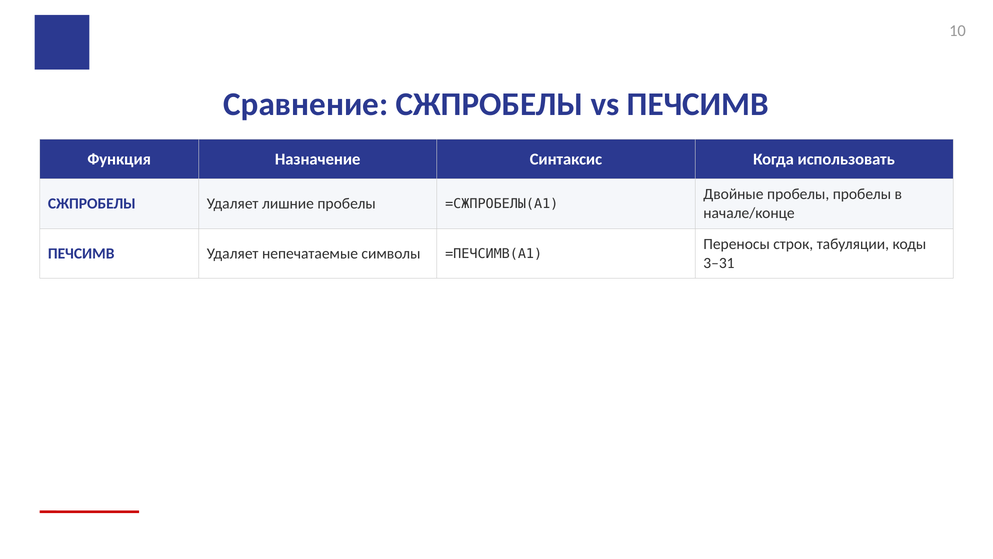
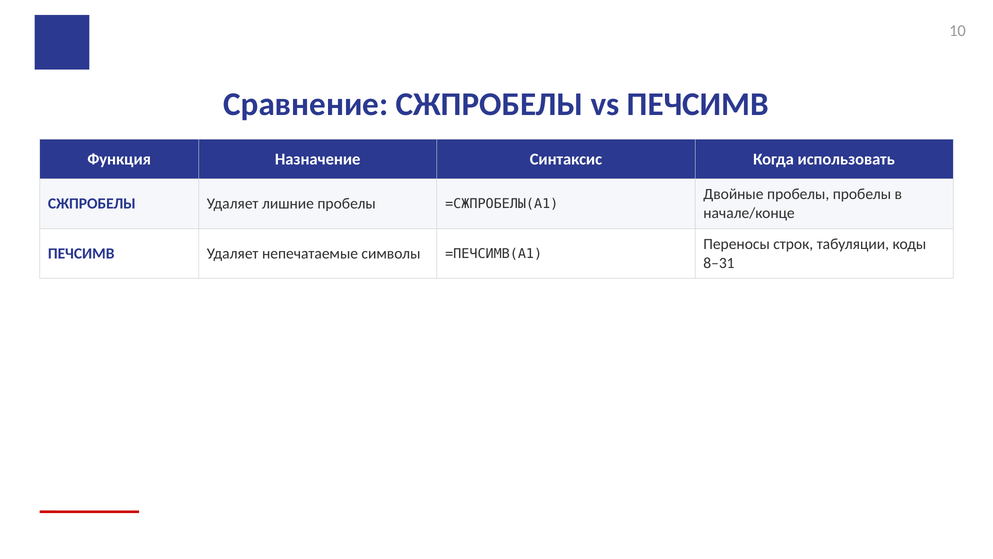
3–31: 3–31 -> 8–31 (719, 263)
